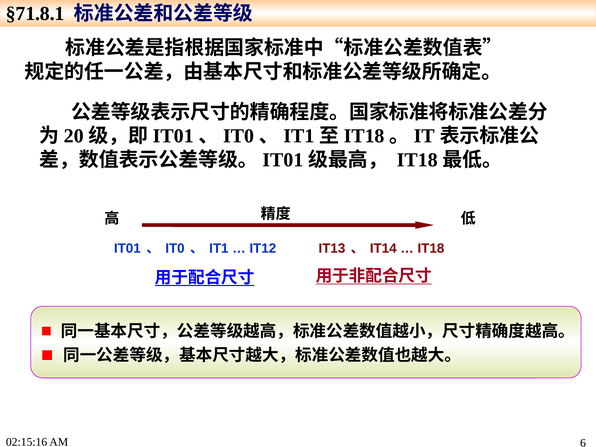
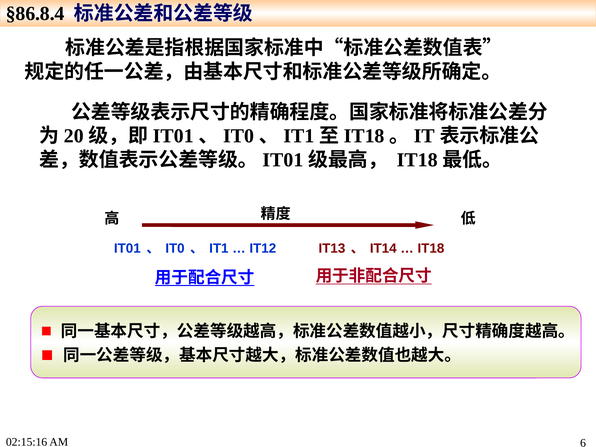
§71.8.1: §71.8.1 -> §86.8.4 (35, 14)
